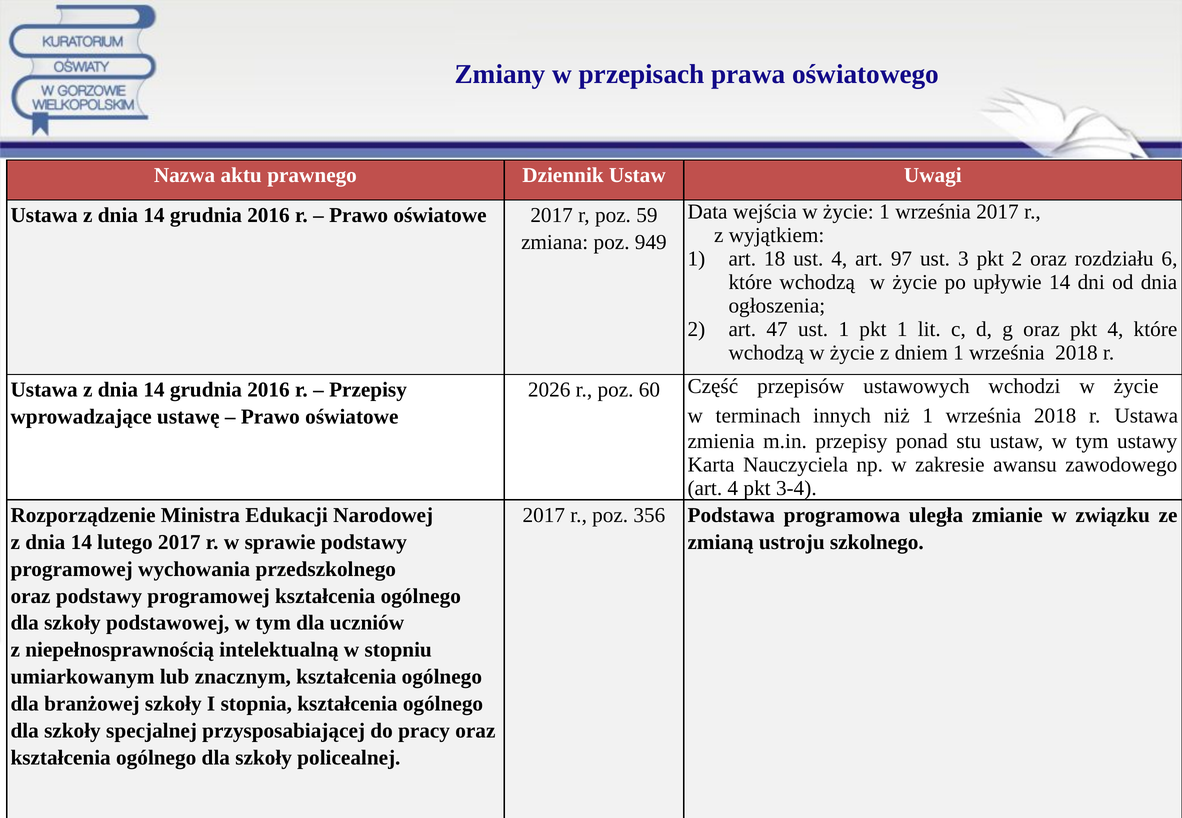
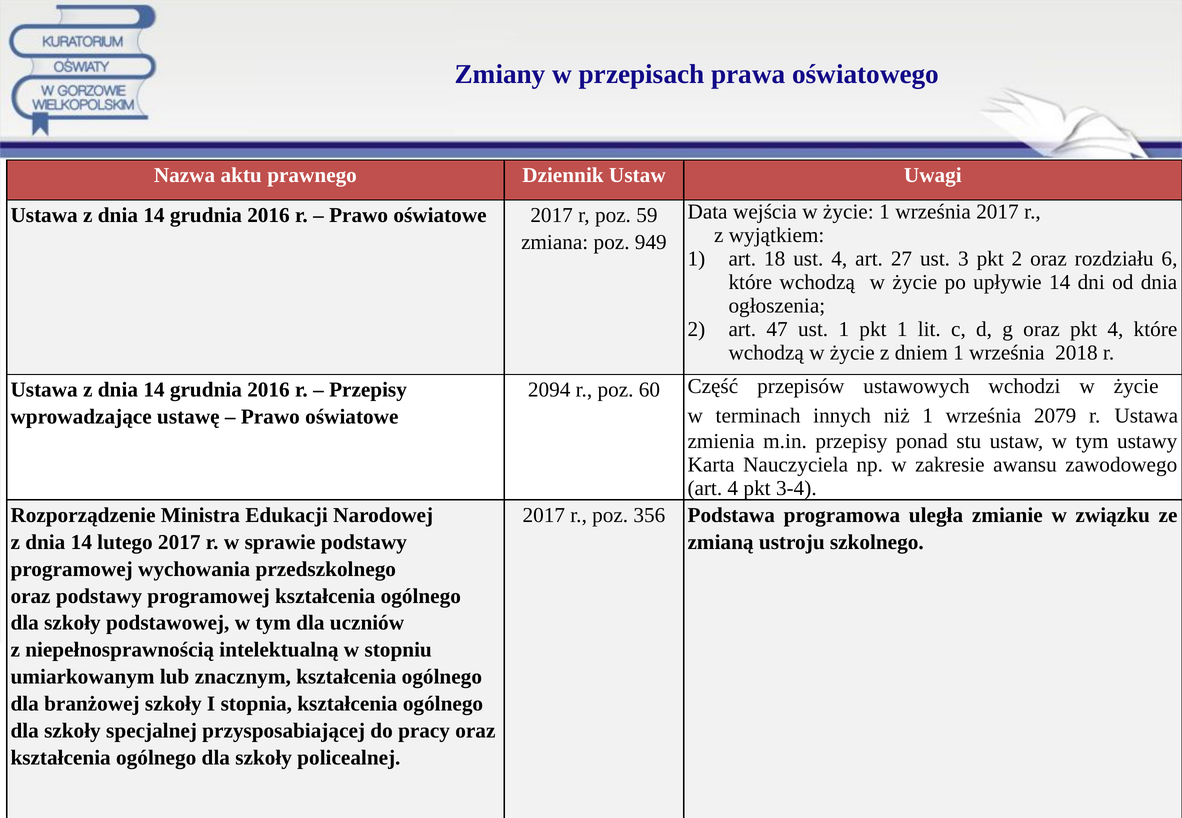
97: 97 -> 27 (901, 259)
2026: 2026 -> 2094 (549, 390)
niż 1 września 2018: 2018 -> 2079 (1055, 416)
